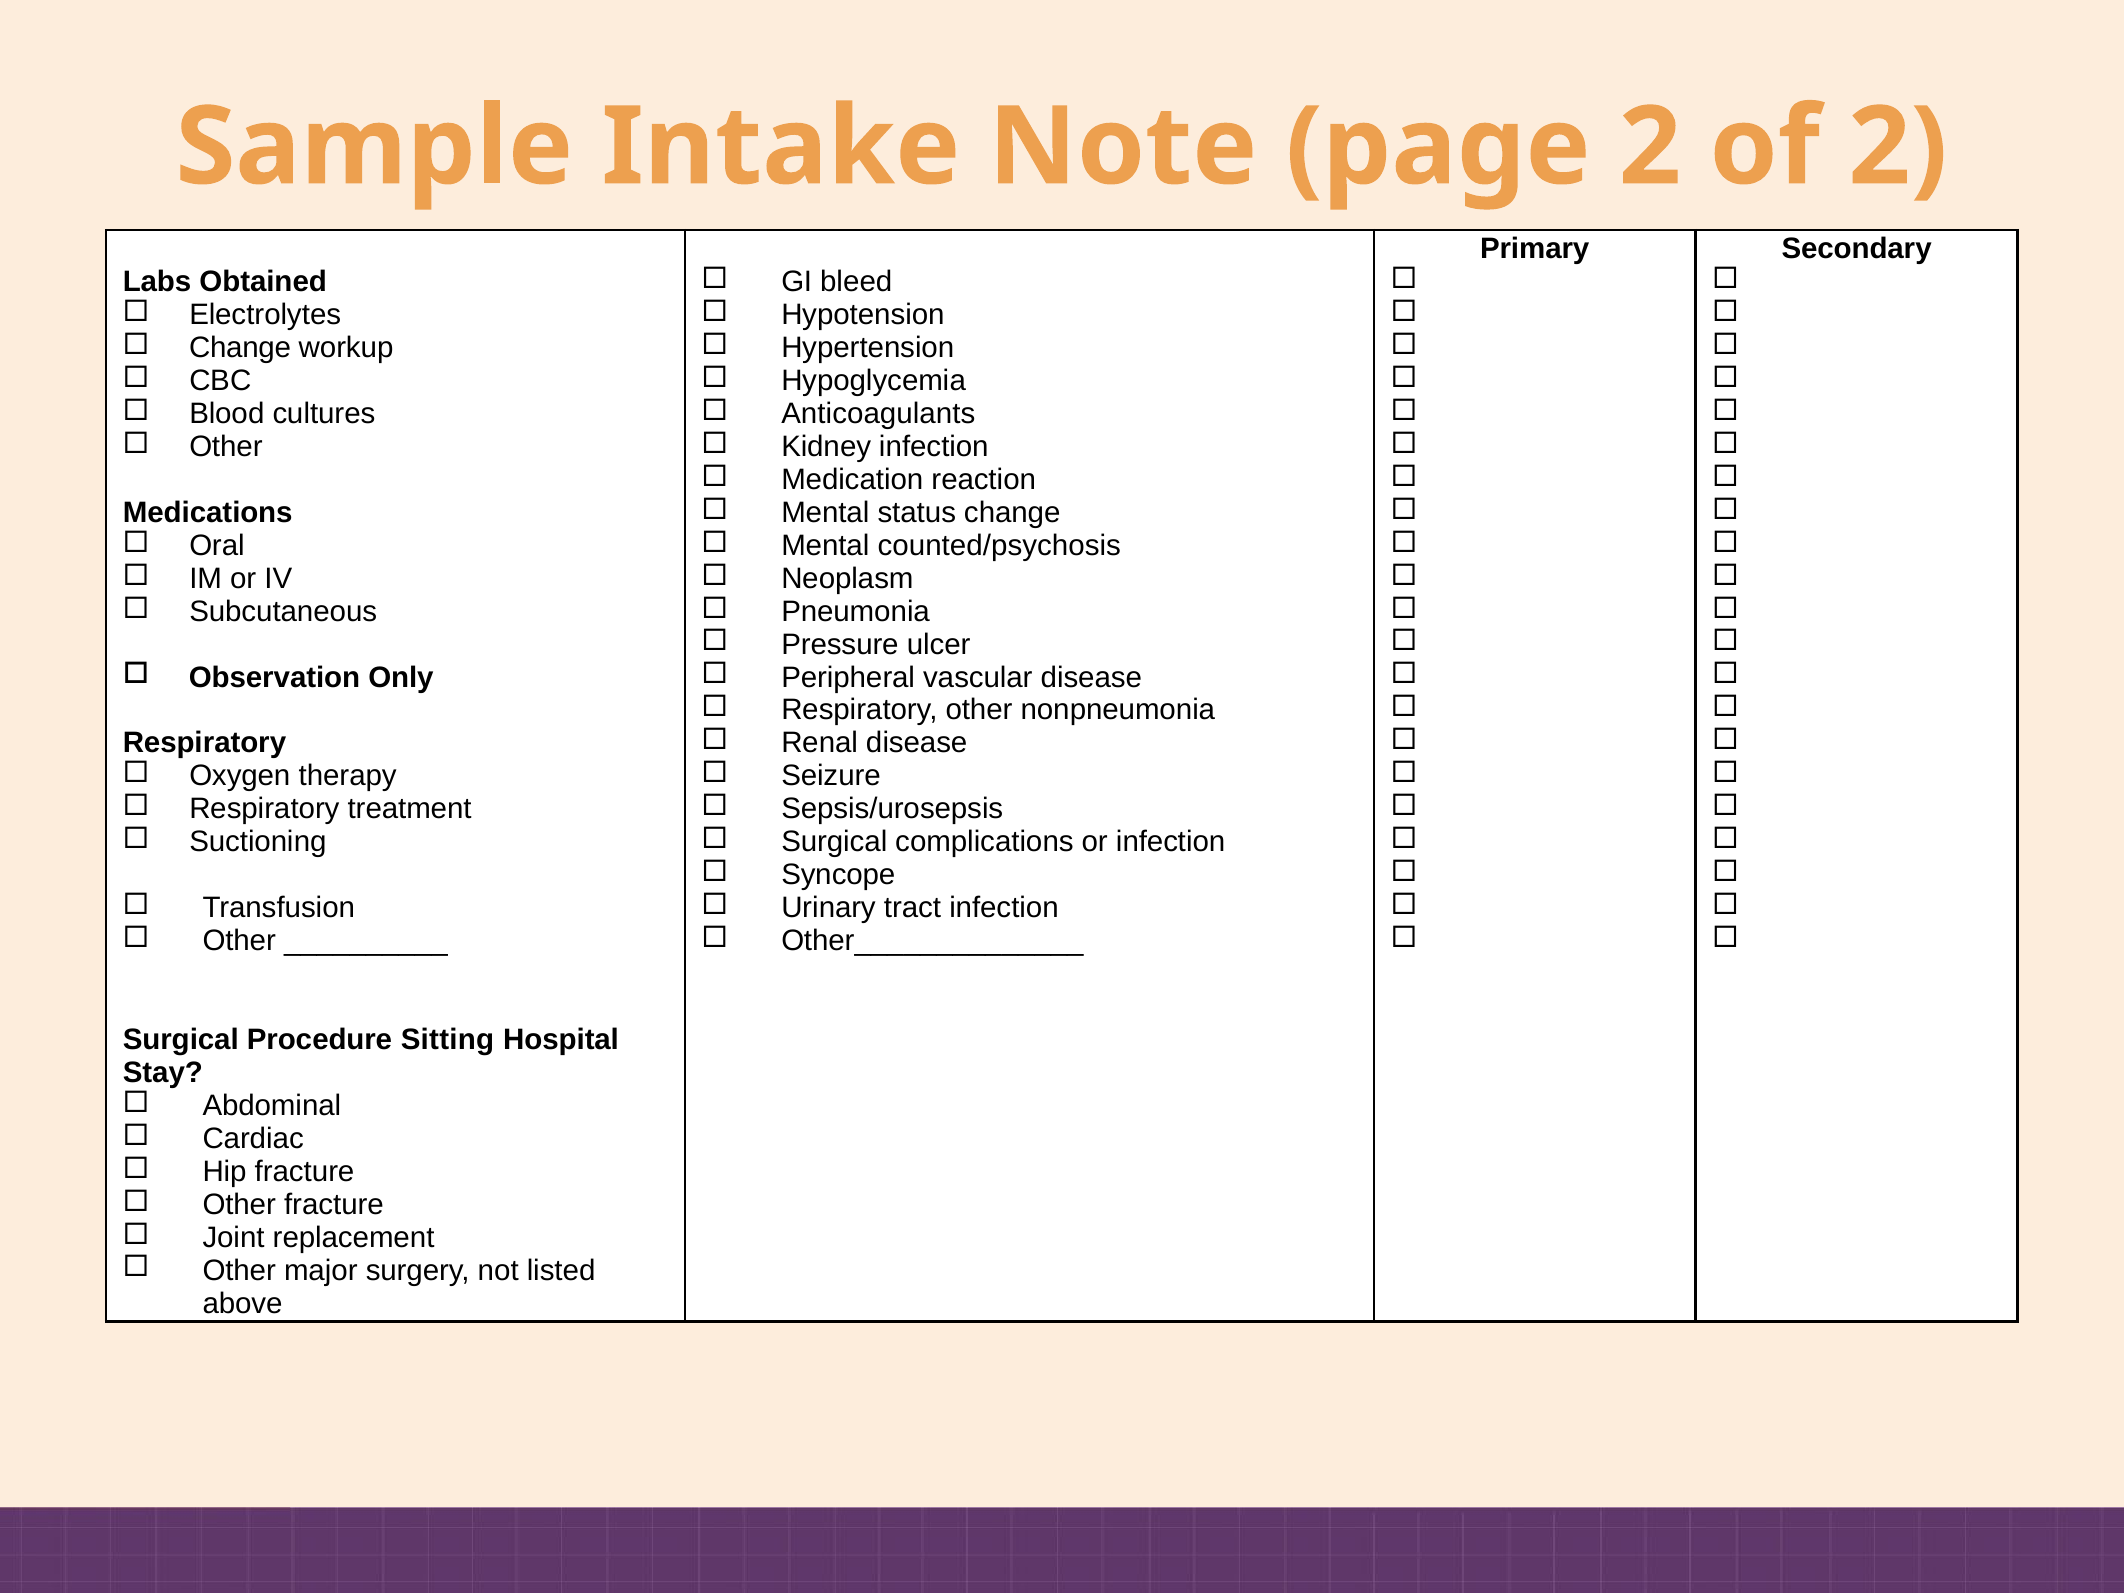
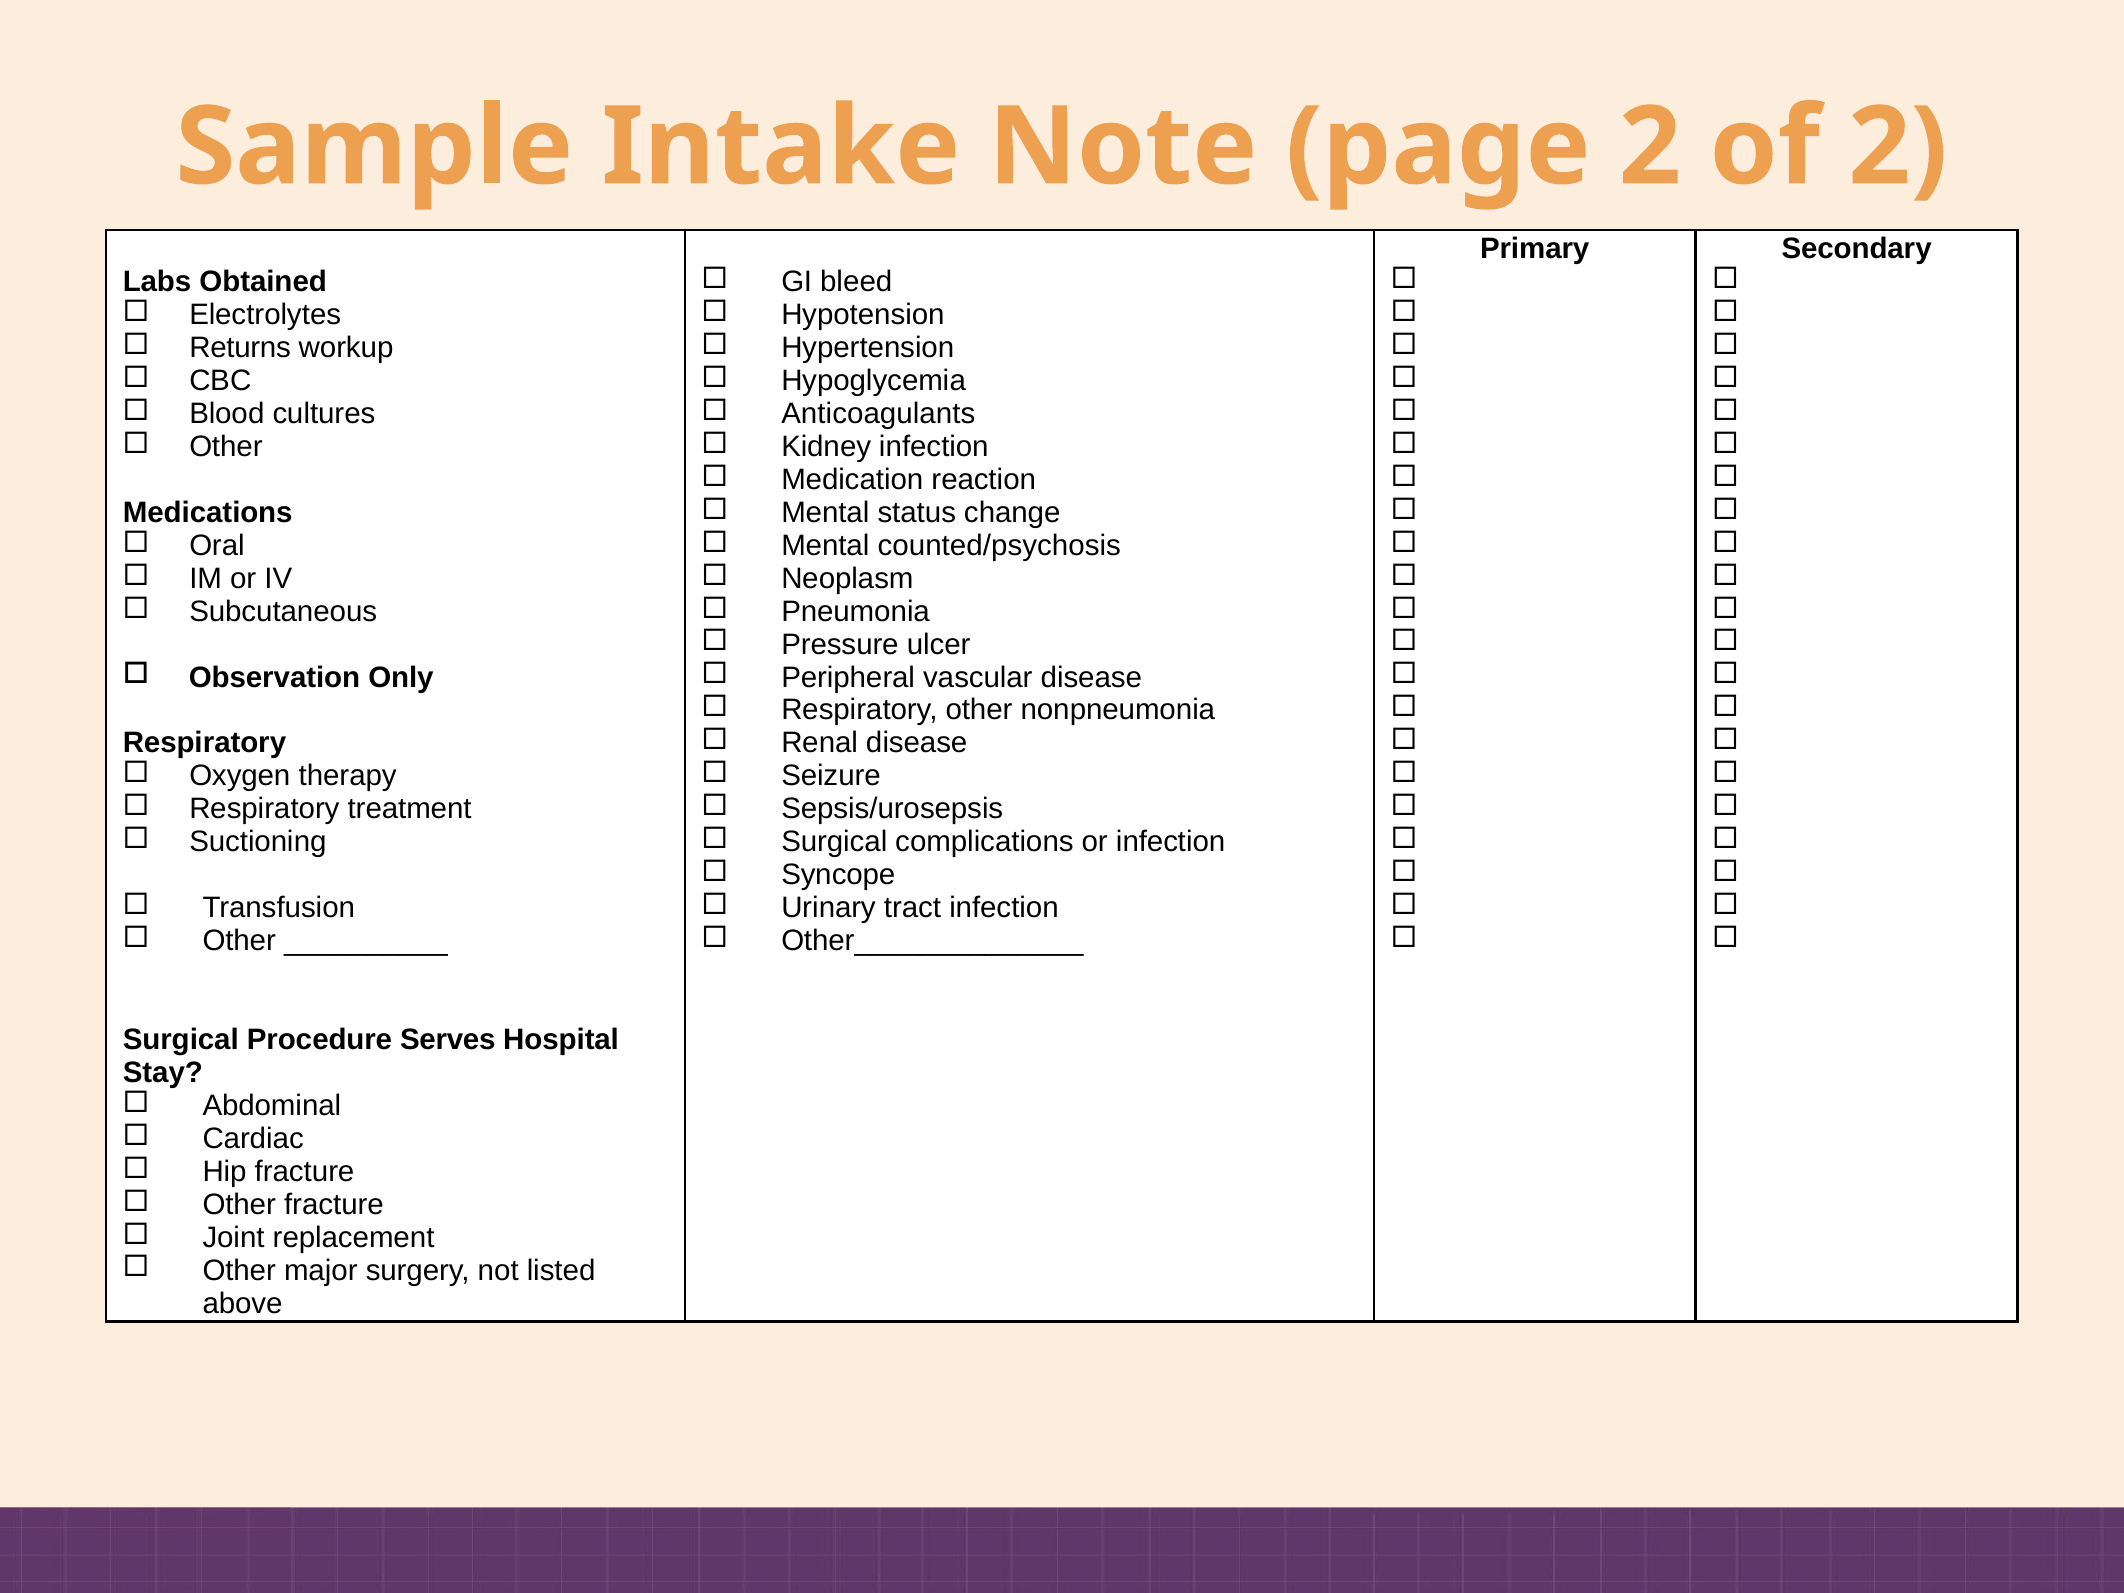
Change: Change -> Returns (240, 348)
Sitting: Sitting -> Serves (448, 1040)
